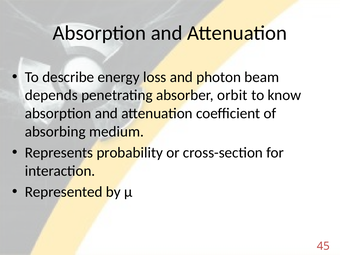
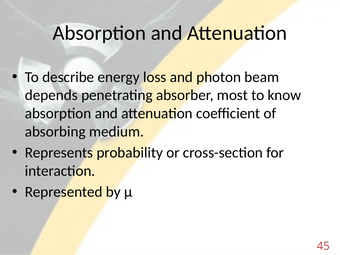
orbit: orbit -> most (232, 95)
